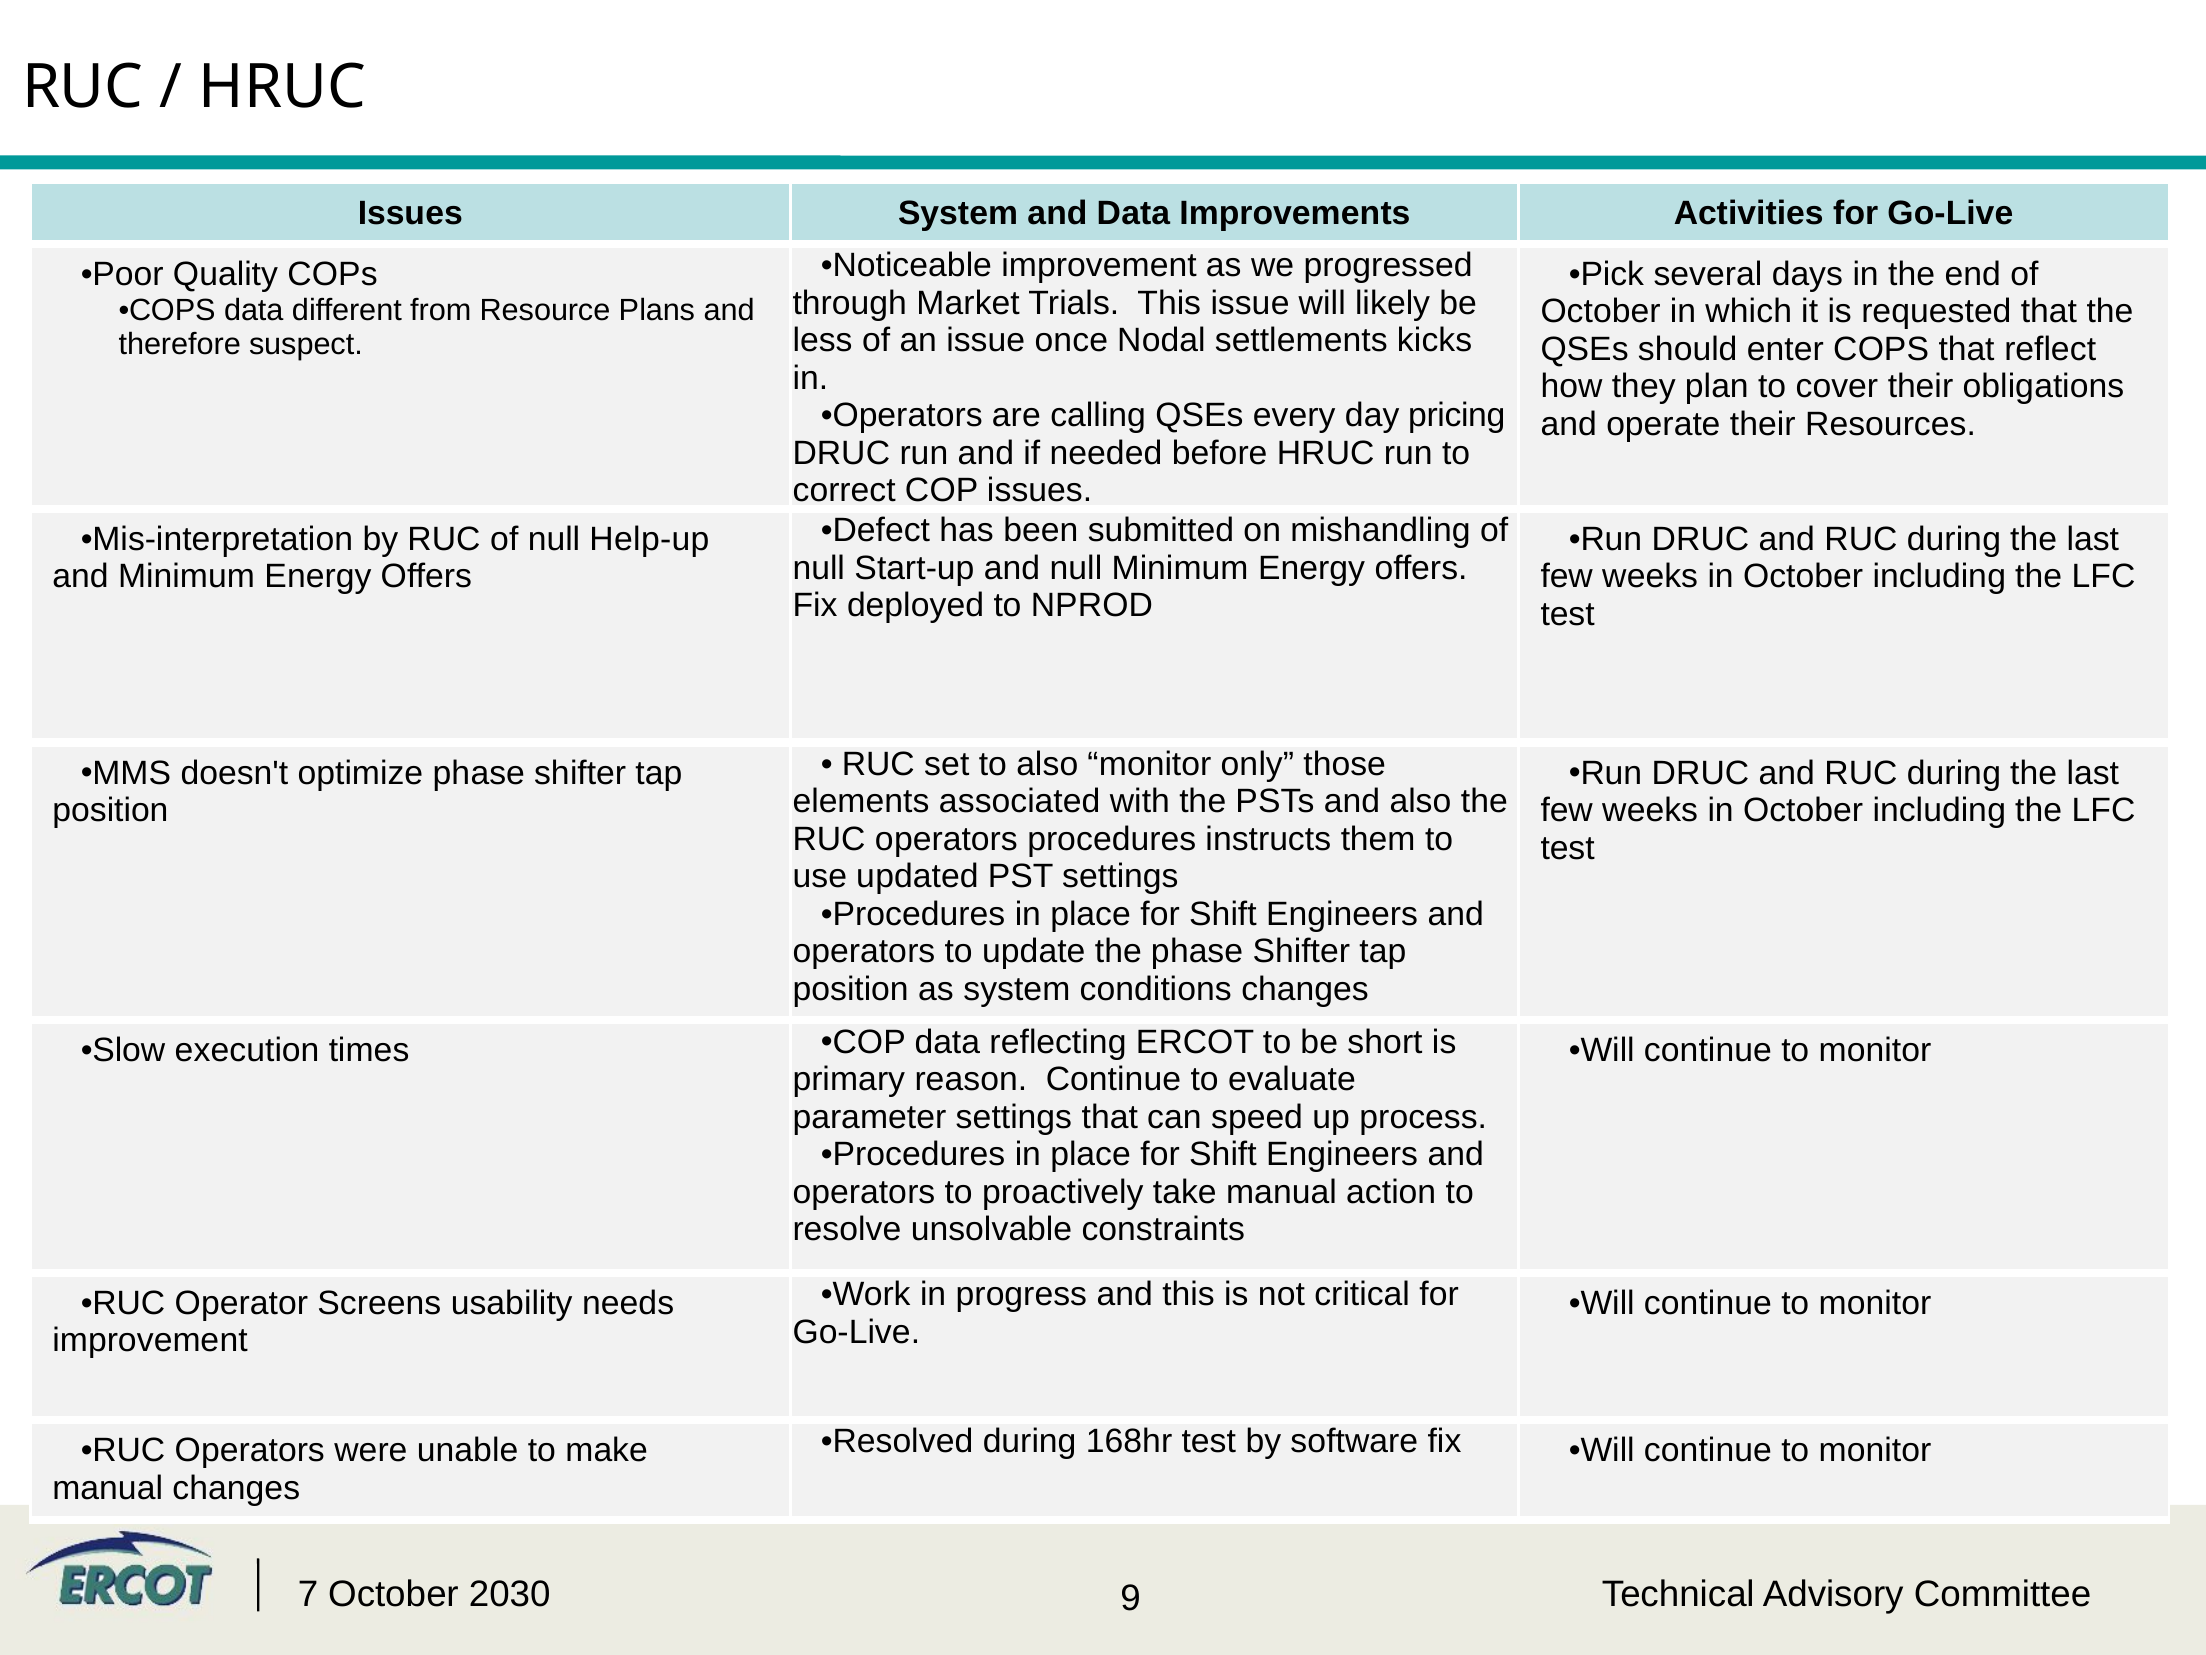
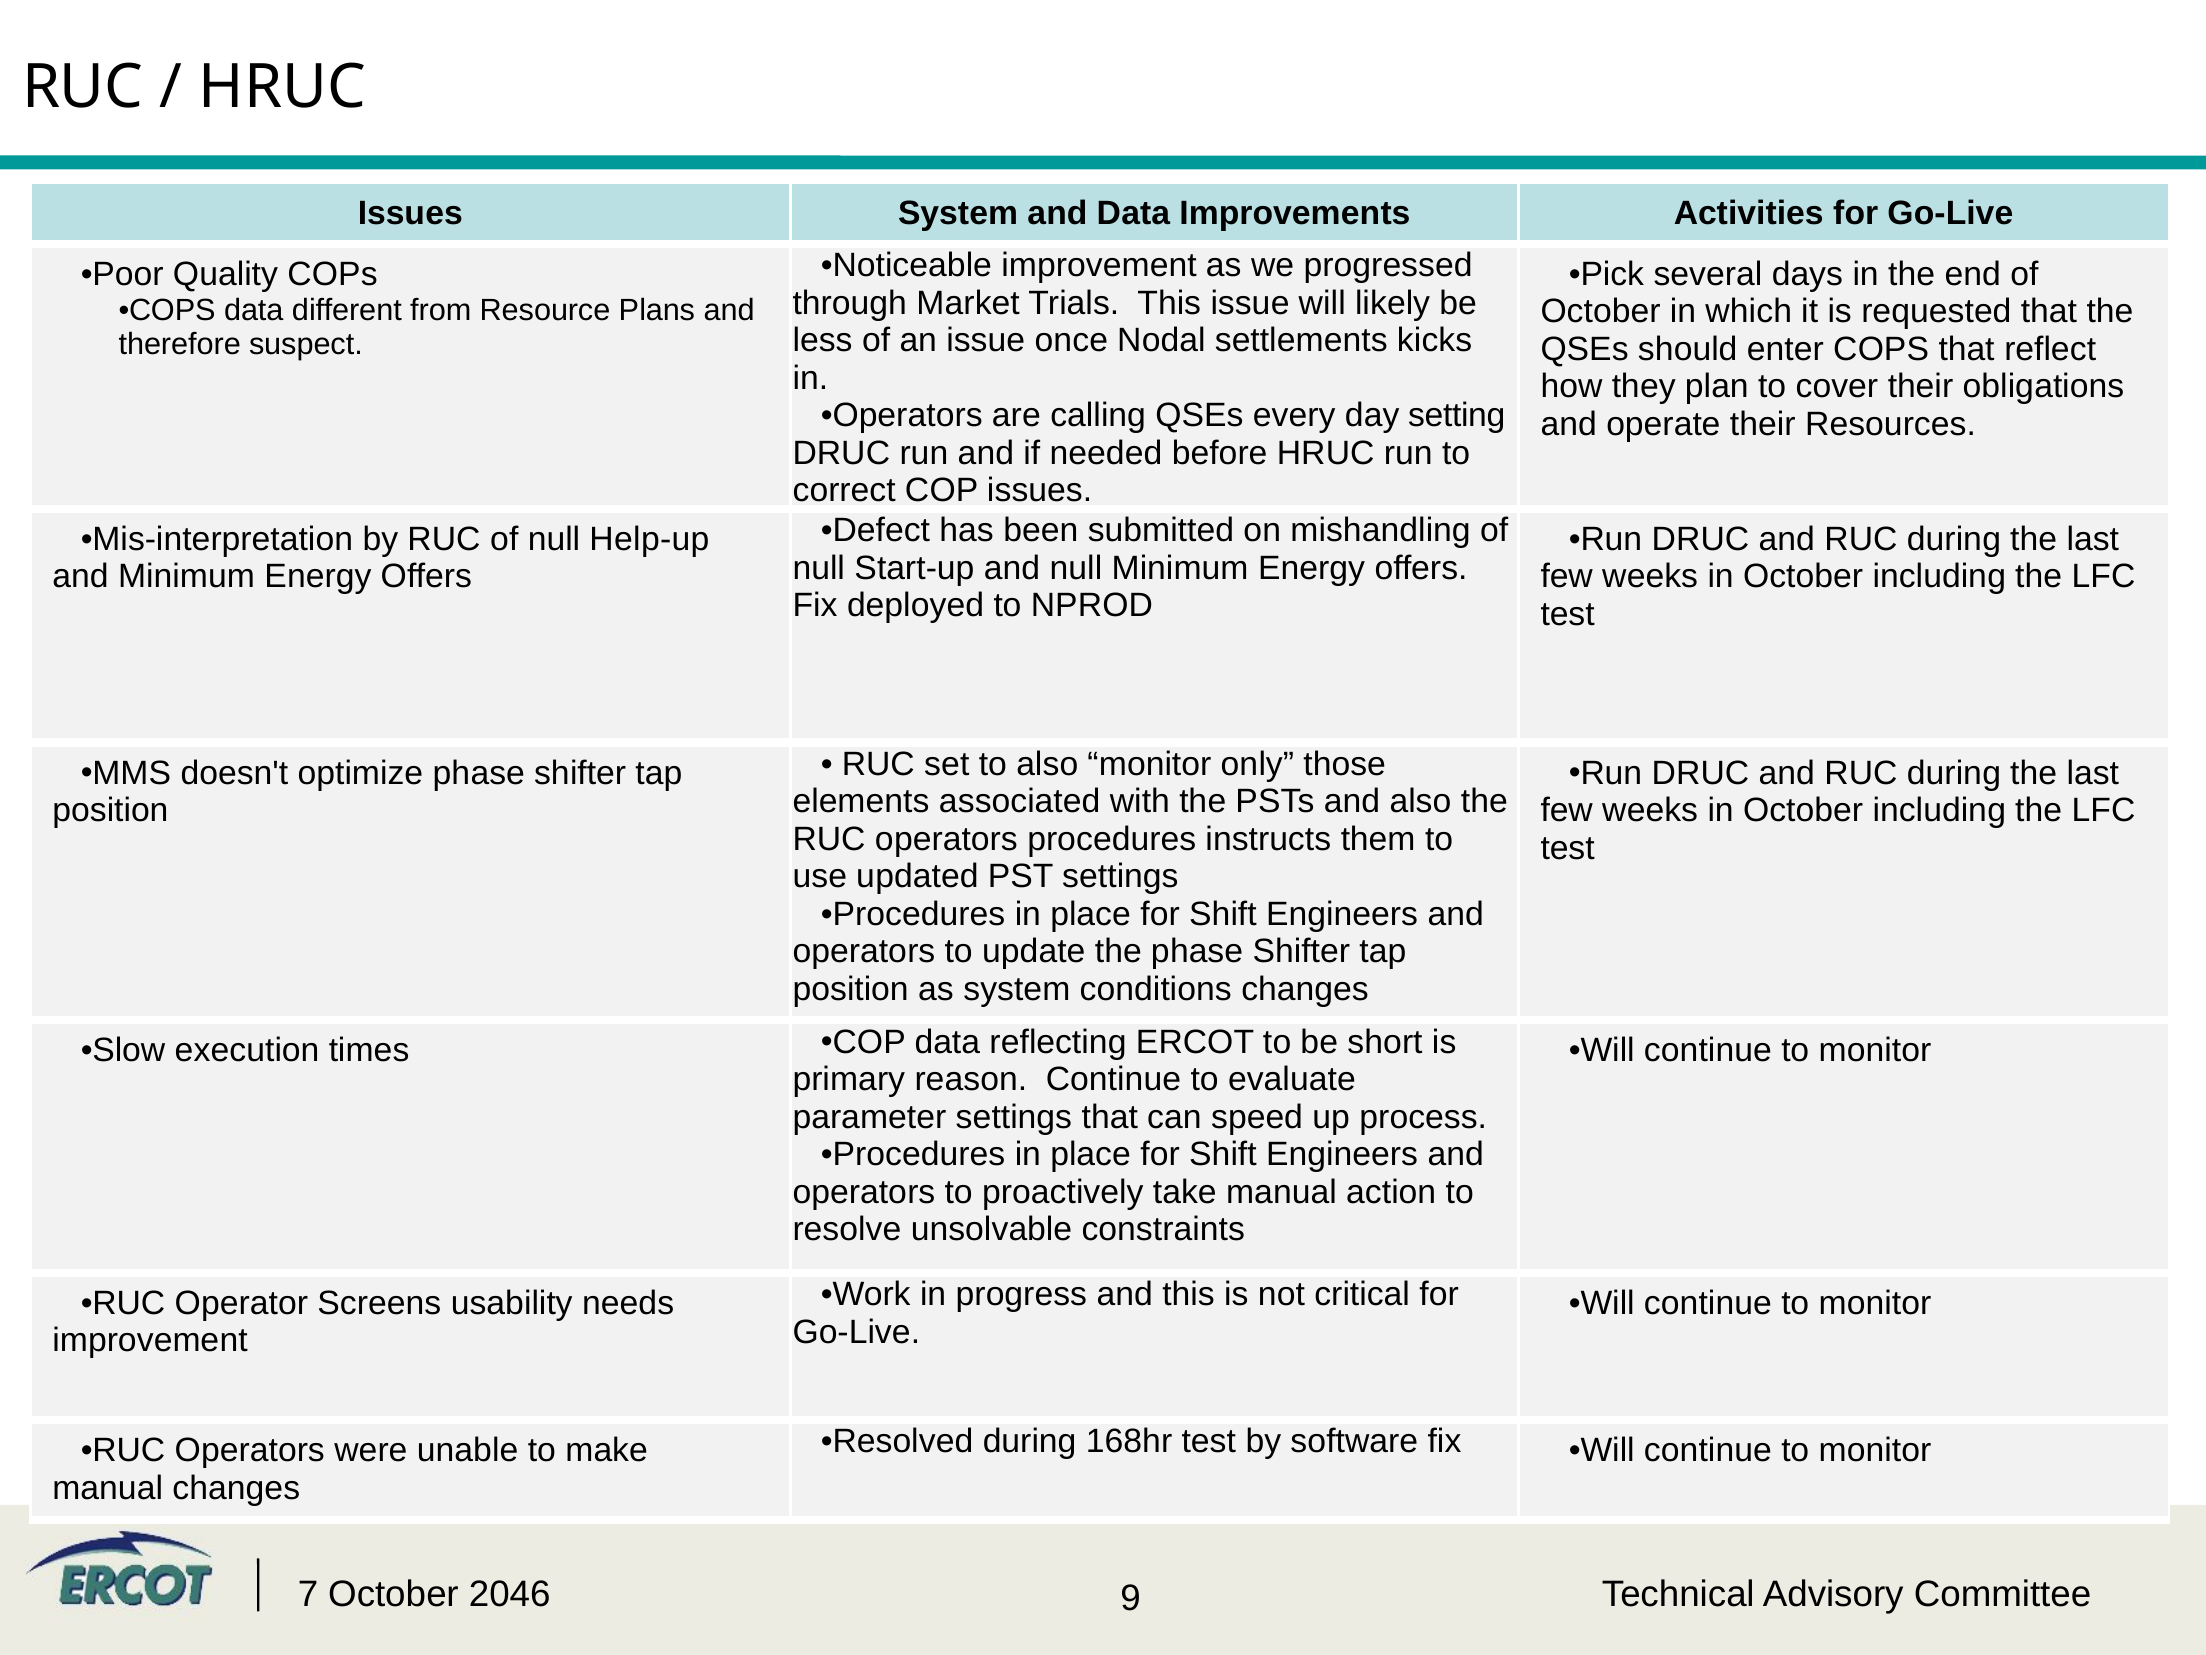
pricing: pricing -> setting (1457, 415)
2030: 2030 -> 2046 (510, 1594)
